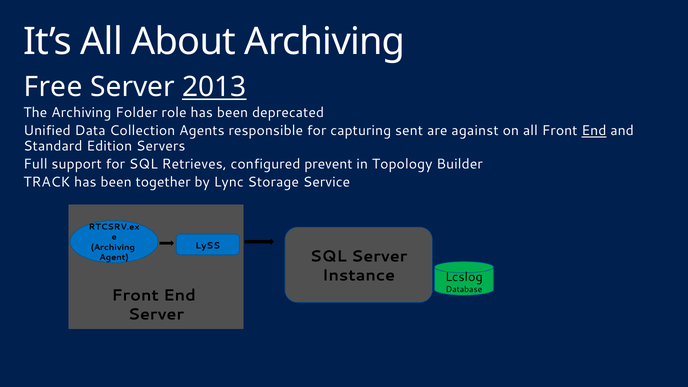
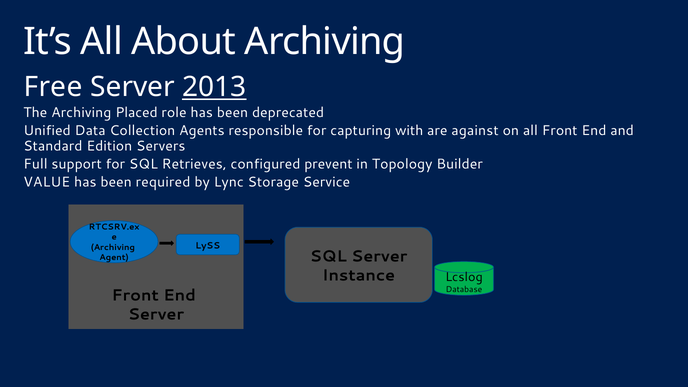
Folder: Folder -> Placed (136, 113)
sent: sent -> with (409, 131)
End underline: present -> none (594, 131)
TRACK: TRACK -> VALUE (47, 182)
together: together -> required (163, 182)
